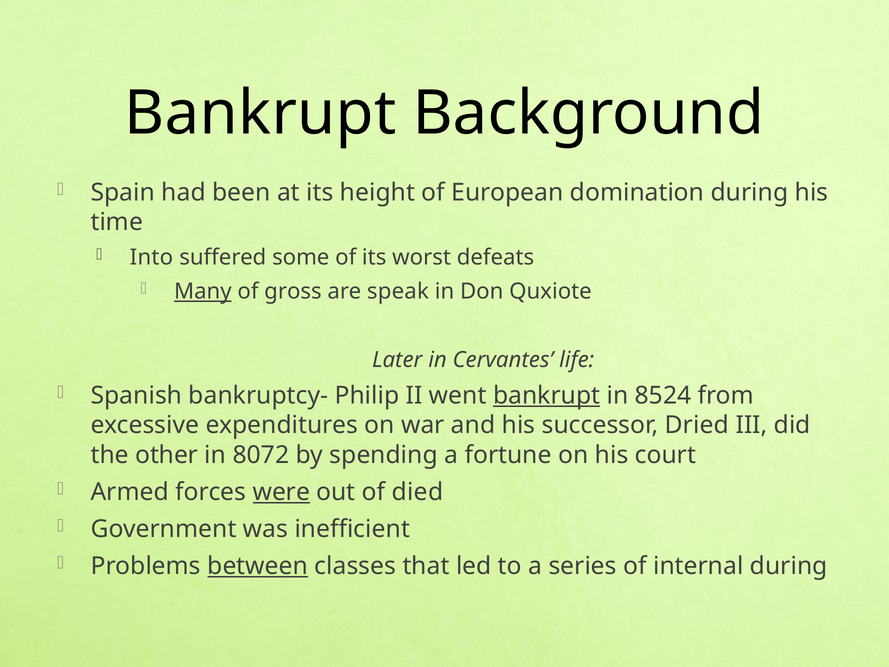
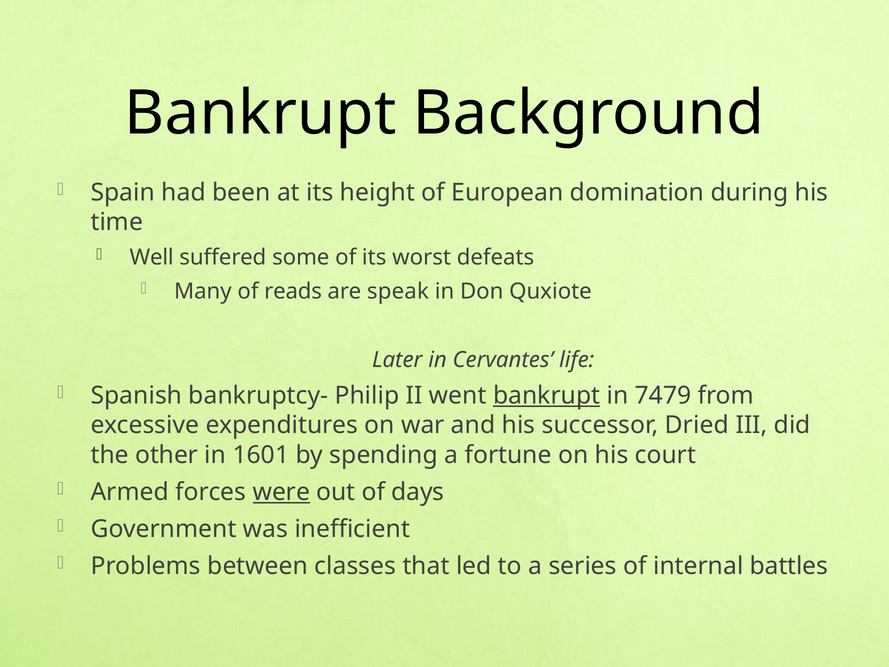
Into: Into -> Well (152, 257)
Many underline: present -> none (203, 291)
gross: gross -> reads (293, 291)
8524: 8524 -> 7479 (663, 395)
8072: 8072 -> 1601 (261, 455)
died: died -> days (418, 492)
between underline: present -> none (258, 566)
internal during: during -> battles (789, 566)
